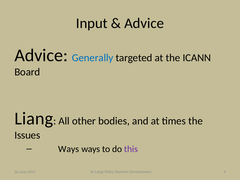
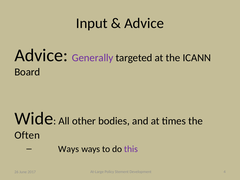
Generally colour: blue -> purple (93, 58)
Liang: Liang -> Wide (34, 118)
Issues: Issues -> Often (27, 135)
